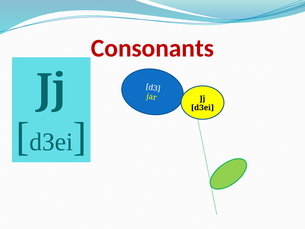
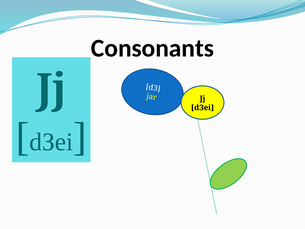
Consonants colour: red -> black (152, 48)
